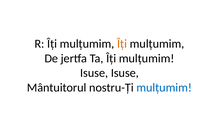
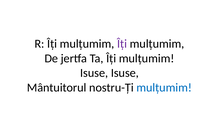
Îți colour: orange -> purple (122, 44)
